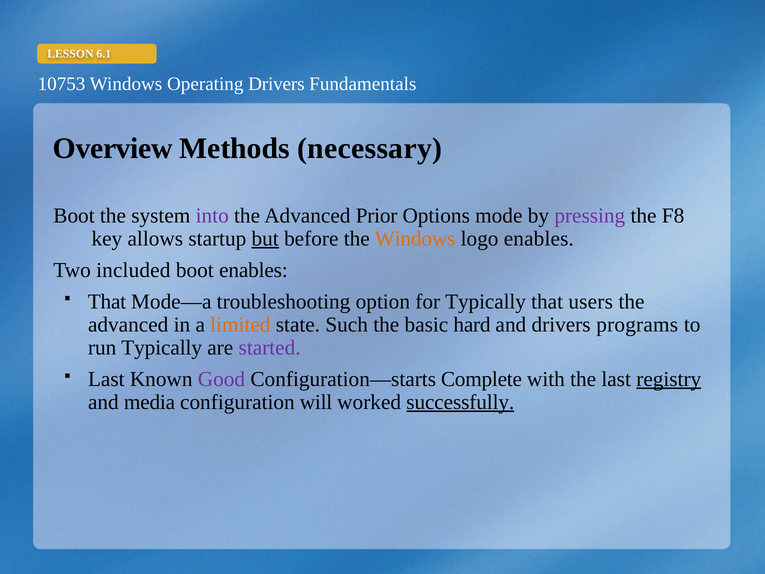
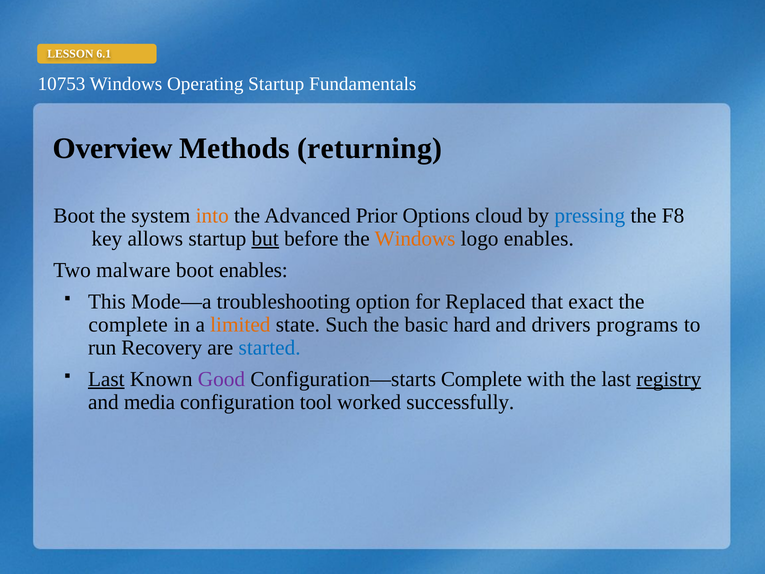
Drivers: Drivers -> Startup (276, 84)
necessary: necessary -> returning (370, 148)
into colour: purple -> orange (212, 216)
mode: mode -> cloud (499, 216)
pressing colour: purple -> blue (590, 216)
included: included -> malware (133, 270)
That: That -> This (107, 302)
for Typically: Typically -> Replaced (485, 302)
users: users -> exact (591, 302)
advanced: advanced -> complete (128, 324)
run Typically: Typically -> Recovery (162, 347)
started colour: purple -> blue (270, 347)
Last underline: none -> present (106, 379)
will: will -> tool (316, 402)
successfully underline: present -> none (460, 402)
